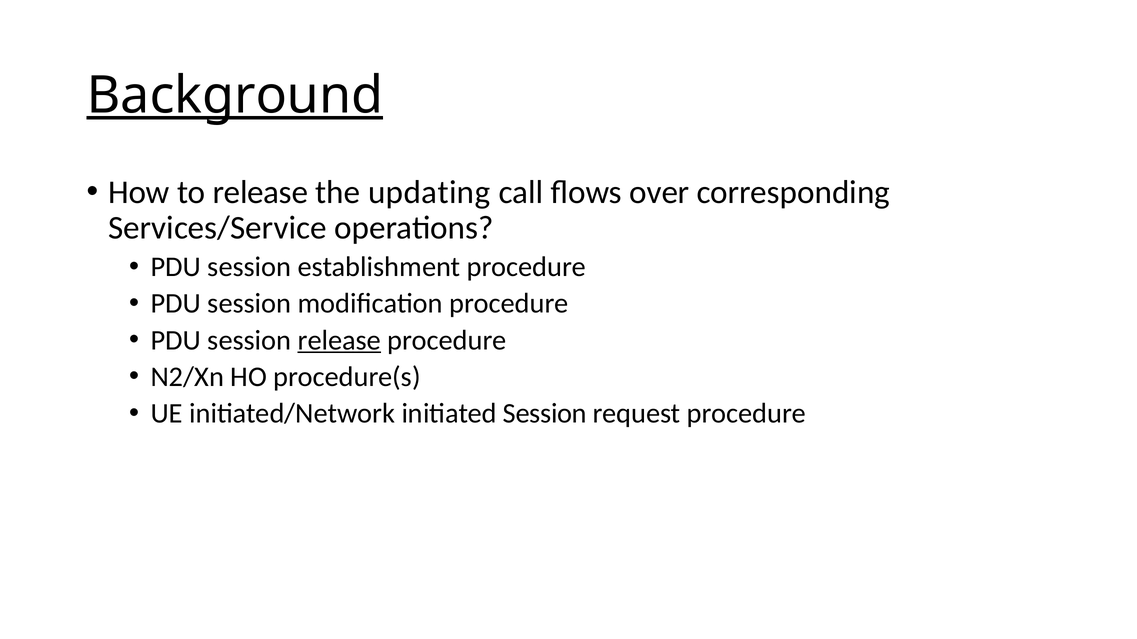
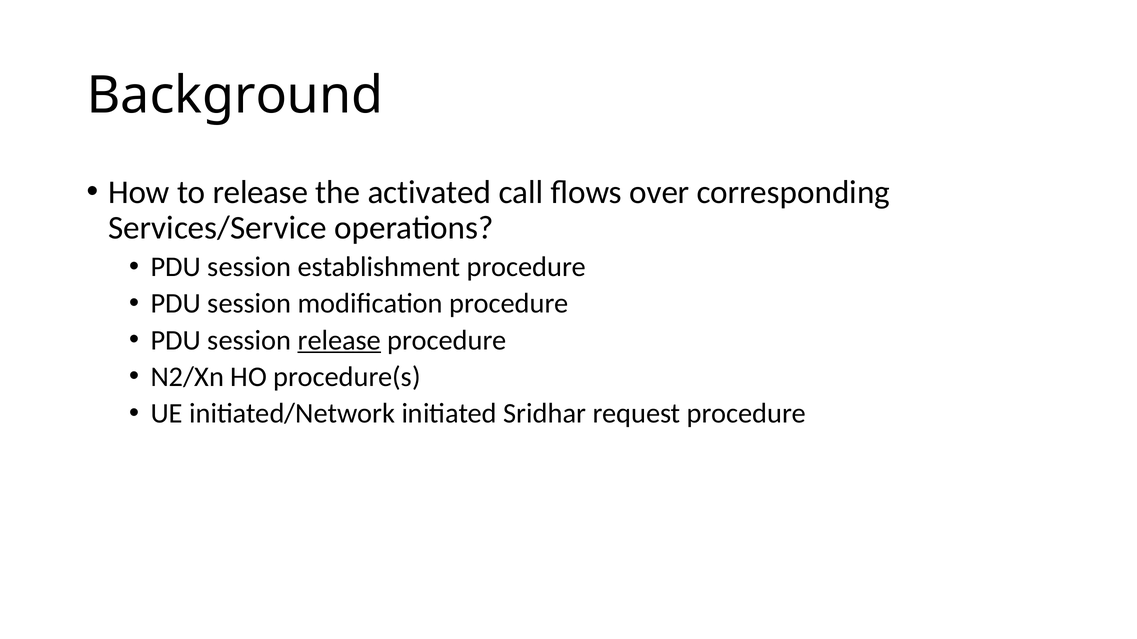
Background underline: present -> none (235, 96)
updating: updating -> activated (429, 192)
initiated Session: Session -> Sridhar (545, 414)
